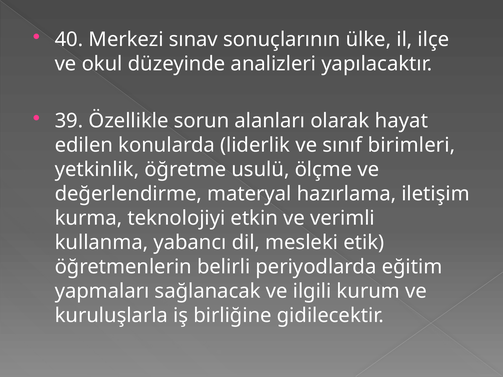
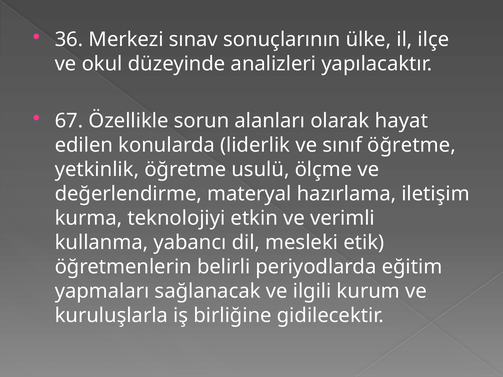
40: 40 -> 36 (69, 40)
39: 39 -> 67 (69, 121)
sınıf birimleri: birimleri -> öğretme (412, 145)
